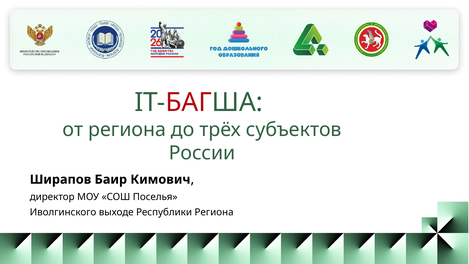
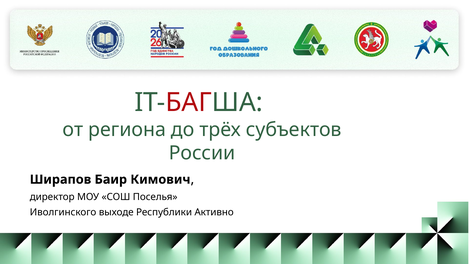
Республики Региона: Региона -> Активно (214, 212)
